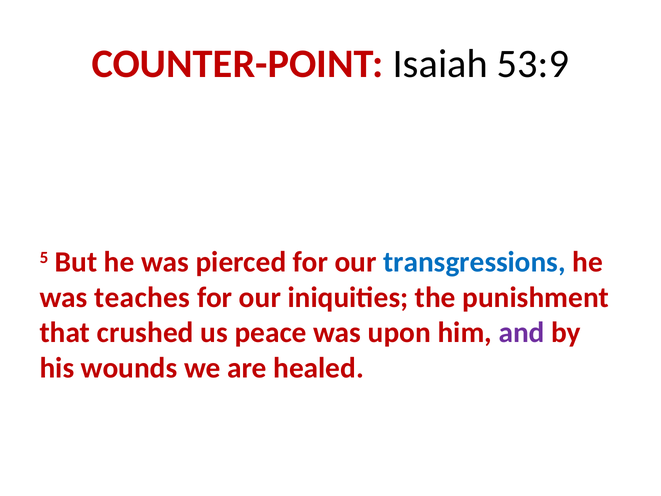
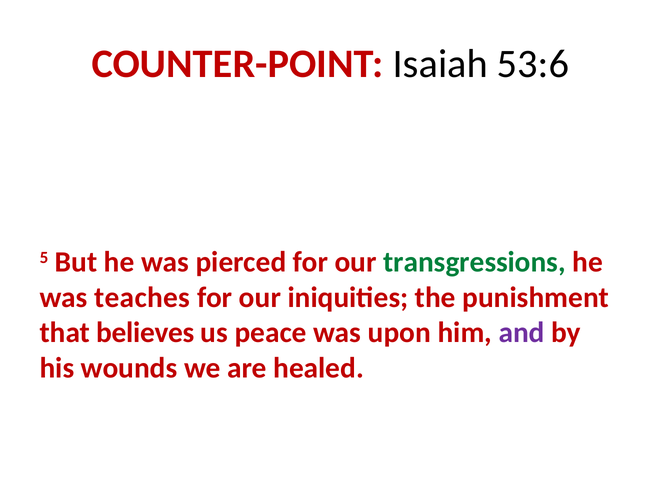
53:9: 53:9 -> 53:6 (533, 64)
transgressions colour: blue -> green (474, 262)
crushed: crushed -> believes (145, 333)
